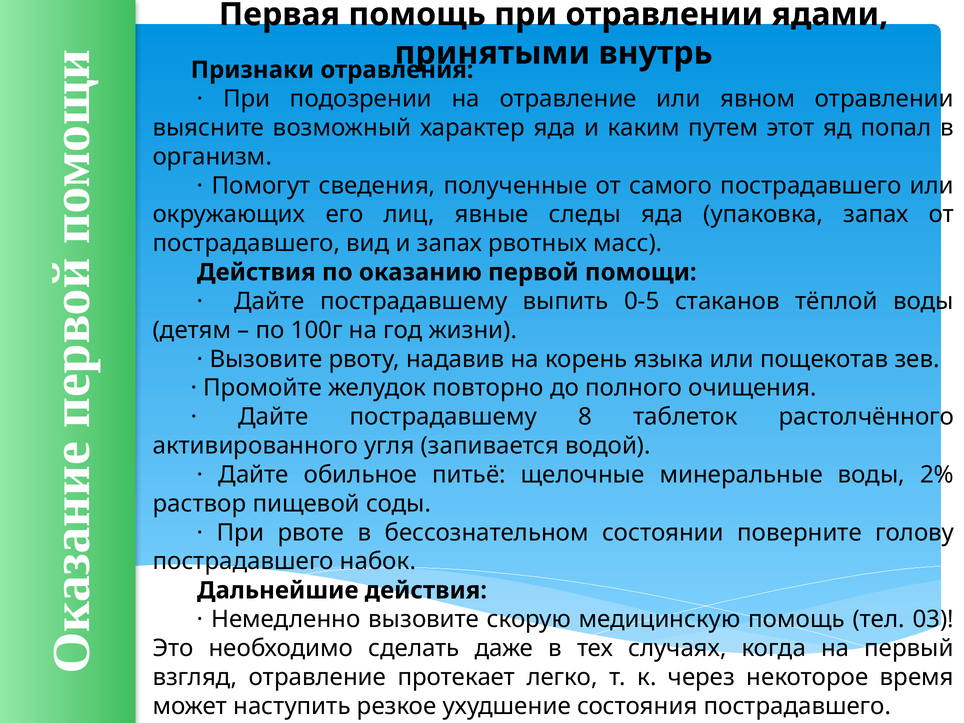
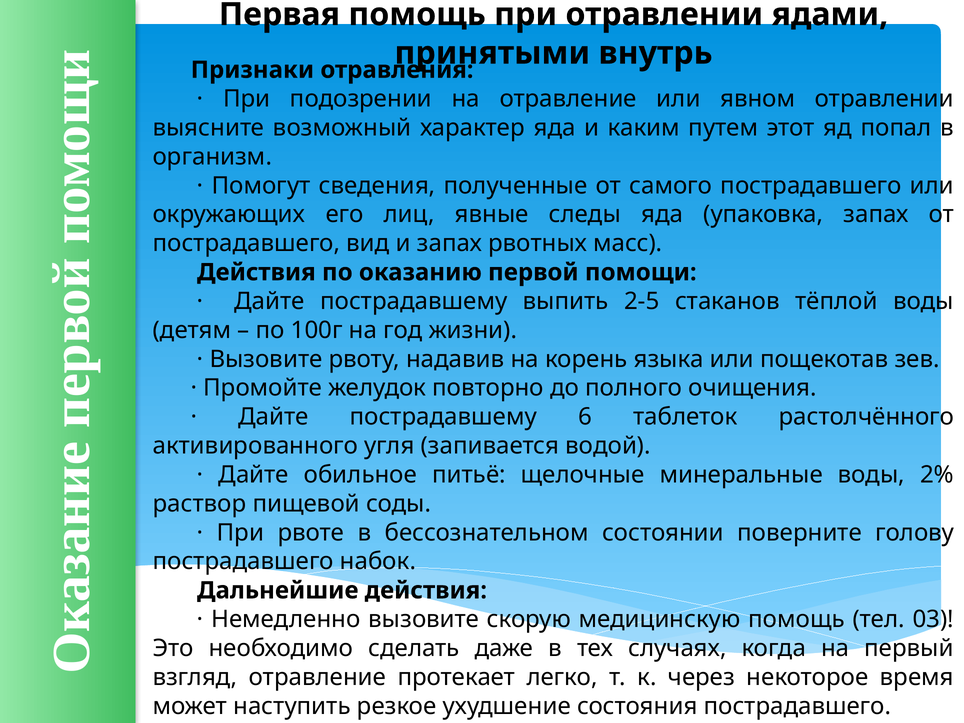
0-5: 0-5 -> 2-5 (642, 301)
8: 8 -> 6 (585, 417)
